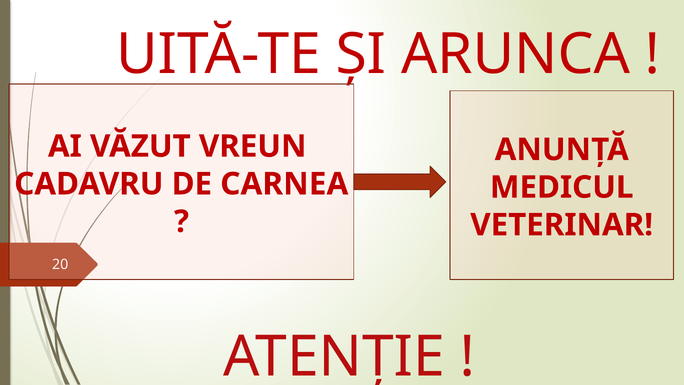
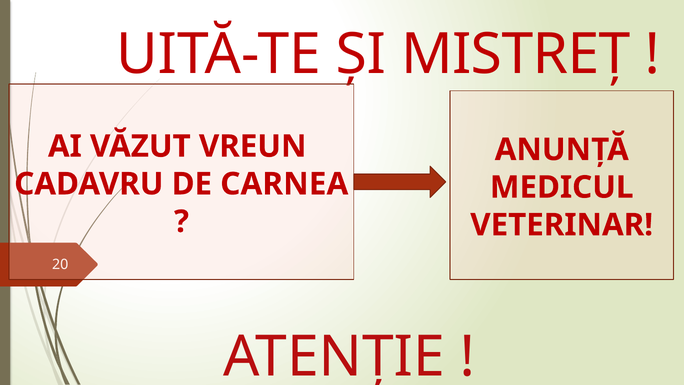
ARUNCA: ARUNCA -> MISTREȚ (516, 54)
